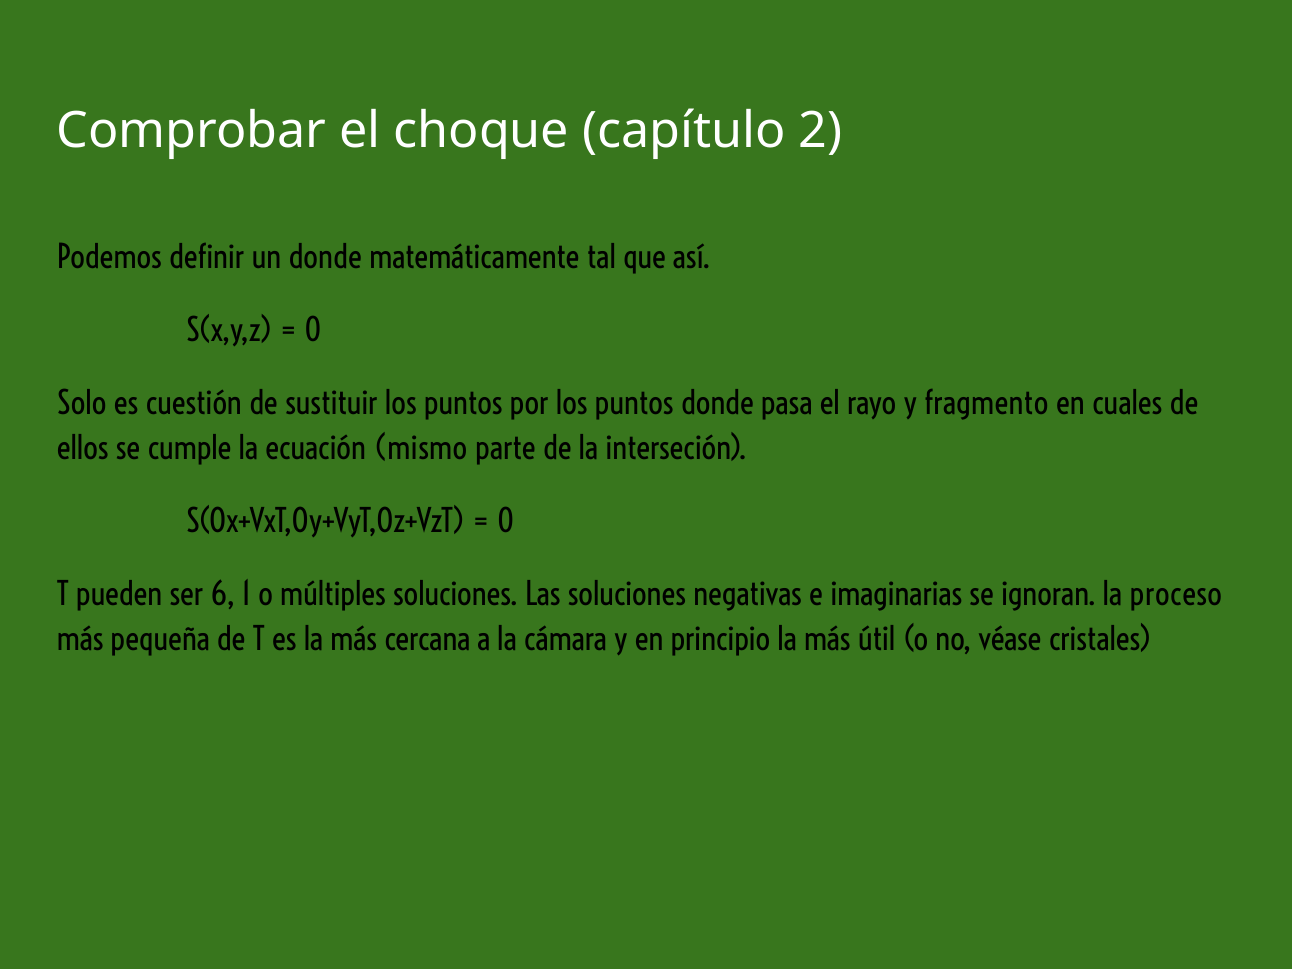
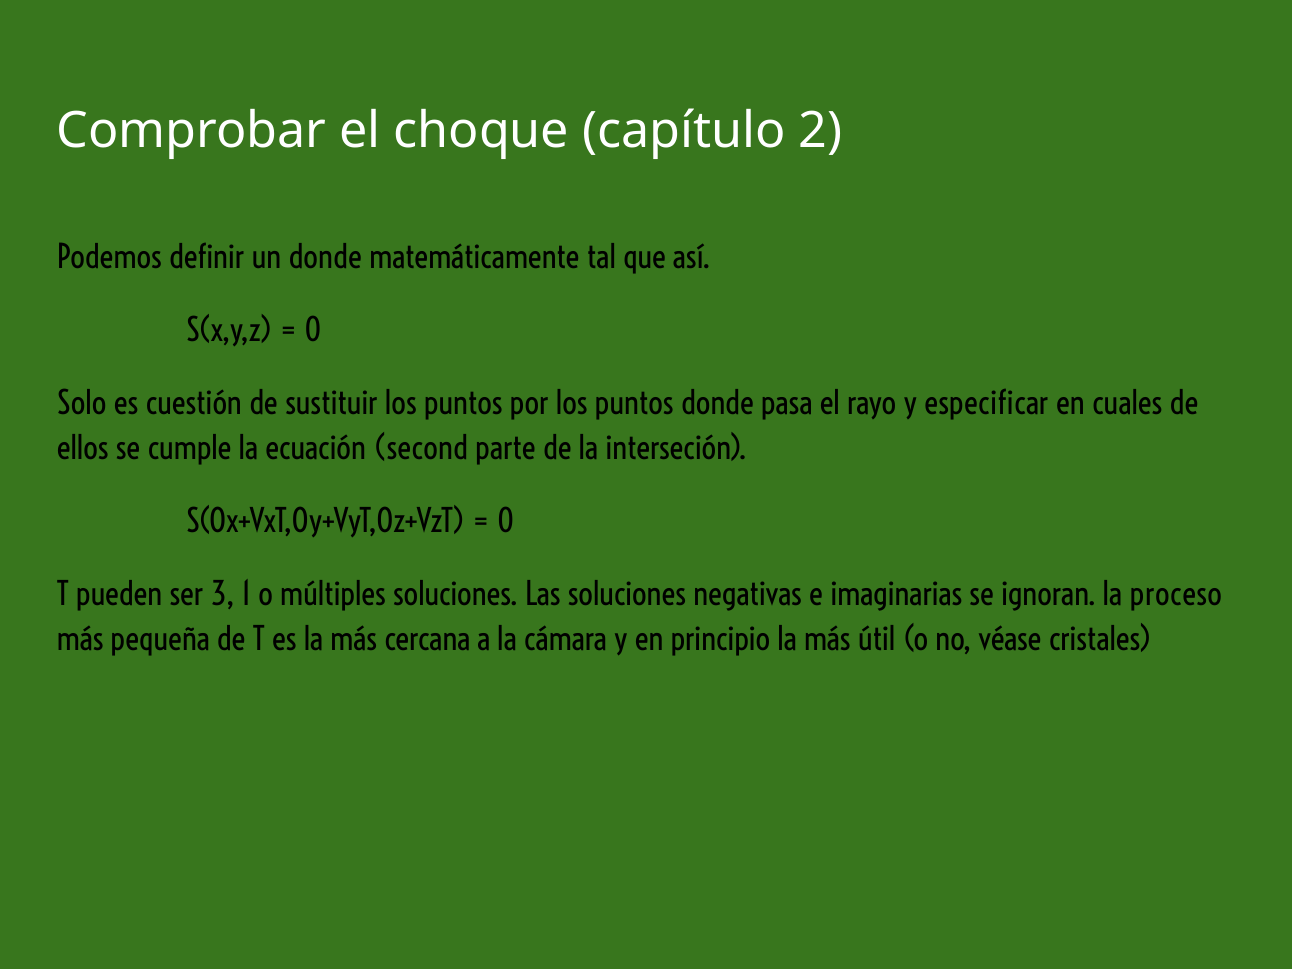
fragmento: fragmento -> especificar (987, 404)
mismo: mismo -> second (421, 449)
6: 6 -> 3 (223, 595)
